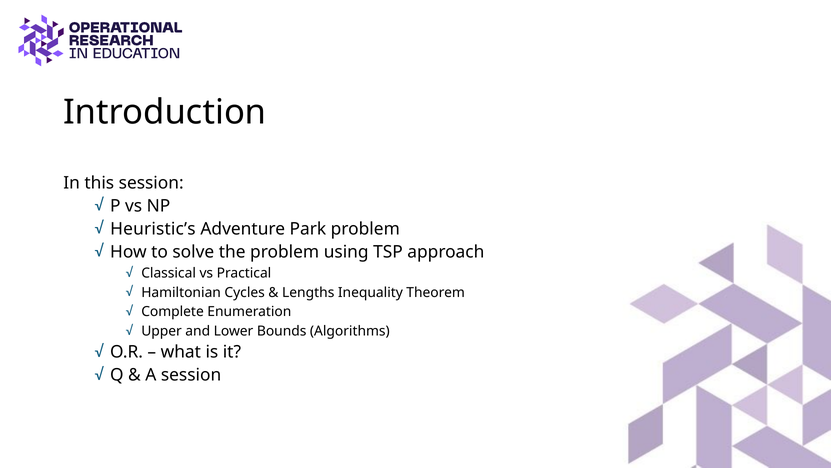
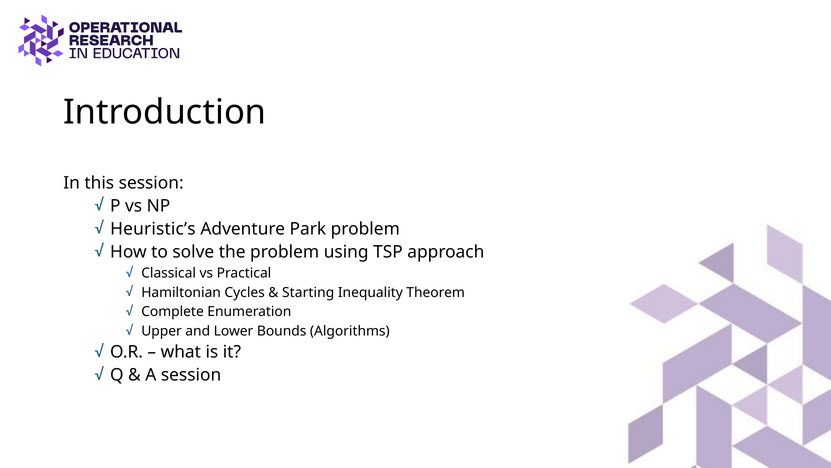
Lengths: Lengths -> Starting (308, 292)
